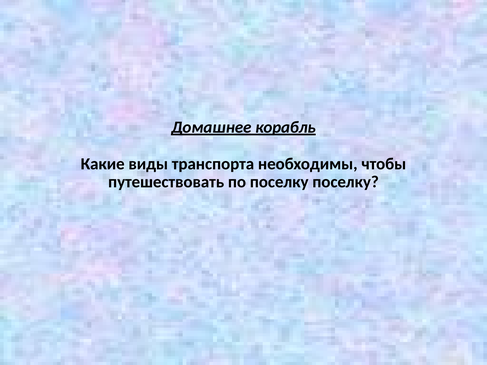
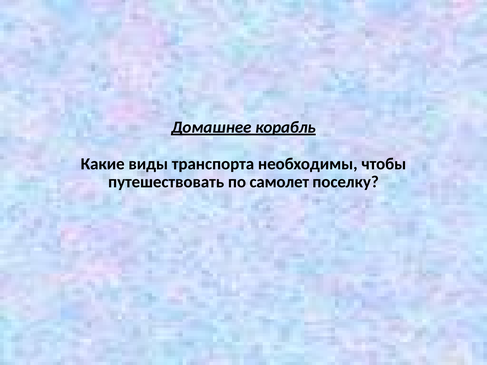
по поселку: поселку -> самолет (279, 182)
